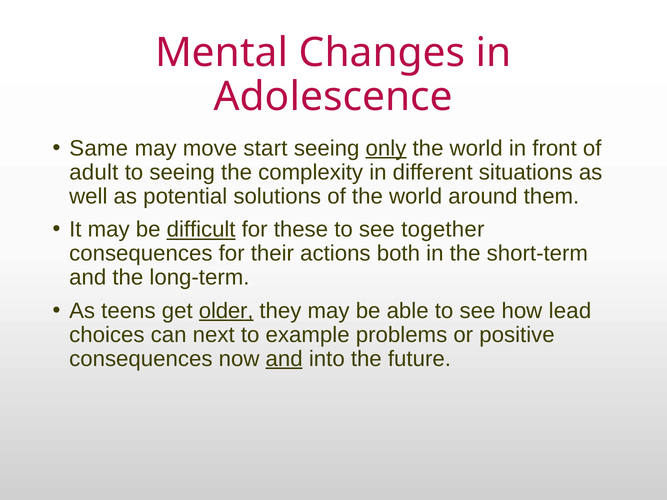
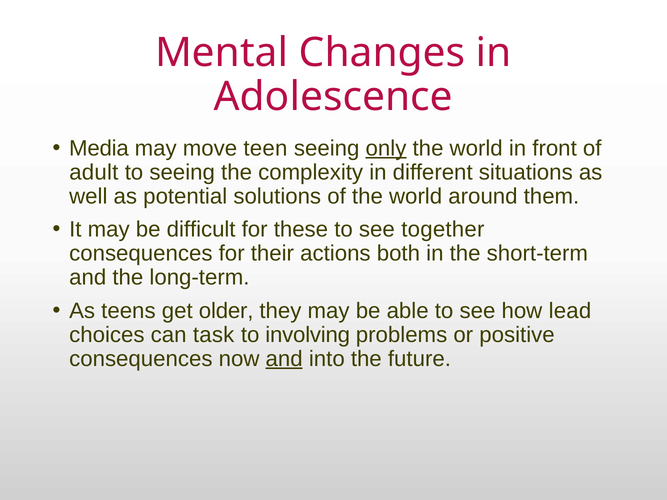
Same: Same -> Media (99, 148)
start: start -> teen (265, 148)
difficult underline: present -> none (201, 230)
older underline: present -> none (226, 311)
next: next -> task (214, 335)
example: example -> involving (308, 335)
